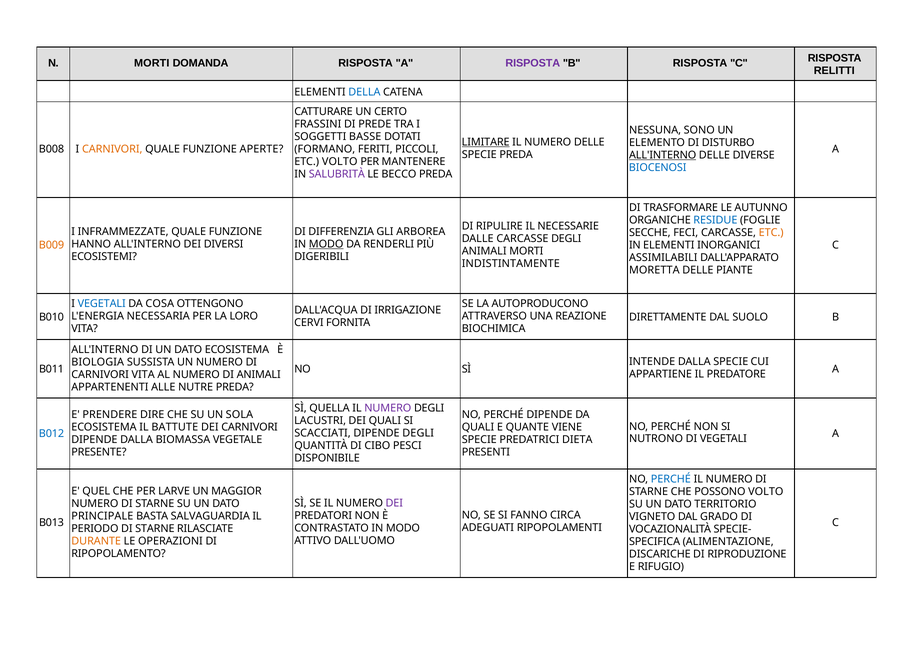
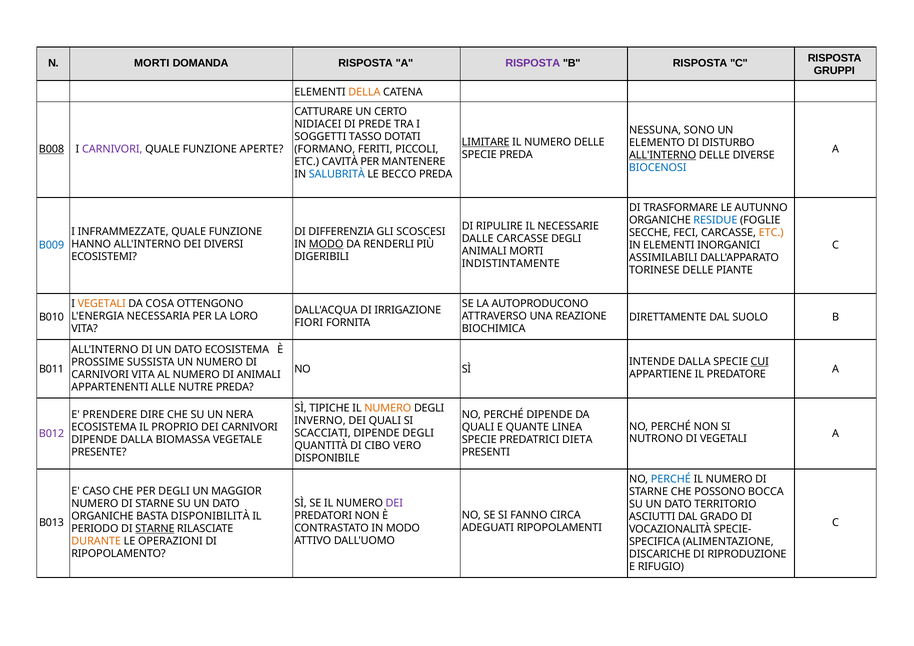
RELITTI: RELITTI -> GRUPPI (834, 71)
DELLA colour: blue -> orange (364, 92)
FRASSINI: FRASSINI -> NIDIACEI (318, 124)
BASSE: BASSE -> TASSO (365, 137)
B008 underline: none -> present (52, 149)
CARNIVORI colour: orange -> purple (112, 149)
ETC VOLTO: VOLTO -> CAVITÀ (340, 162)
SALUBRITÀ colour: purple -> blue (337, 174)
ARBOREA: ARBOREA -> SCOSCESI (421, 232)
B009 colour: orange -> blue (52, 245)
MORETTA: MORETTA -> TORINESE (654, 270)
VEGETALI colour: blue -> orange (102, 304)
CERVI: CERVI -> FIORI (309, 323)
CUI underline: none -> present (760, 362)
BIOLOGIA: BIOLOGIA -> PROSSIME (98, 362)
QUELLA: QUELLA -> TIPICHE (329, 409)
NUMERO colour: purple -> orange (388, 409)
SOLA: SOLA -> NERA (240, 415)
LACUSTRI: LACUSTRI -> INVERNO (320, 421)
BATTUTE: BATTUTE -> PROPRIO (175, 427)
VIENE: VIENE -> LINEA (567, 427)
B012 colour: blue -> purple (52, 434)
PESCI: PESCI -> VERO (407, 446)
QUEL: QUEL -> CASO (96, 492)
PER LARVE: LARVE -> DEGLI (174, 492)
POSSONO VOLTO: VOLTO -> BOCCA (766, 492)
PRINCIPALE: PRINCIPALE -> ORGANICHE (102, 516)
SALVAGUARDIA: SALVAGUARDIA -> DISPONIBILITÀ (210, 516)
VIGNETO: VIGNETO -> ASCIUTTI (652, 517)
STARNE underline: none -> present (155, 529)
